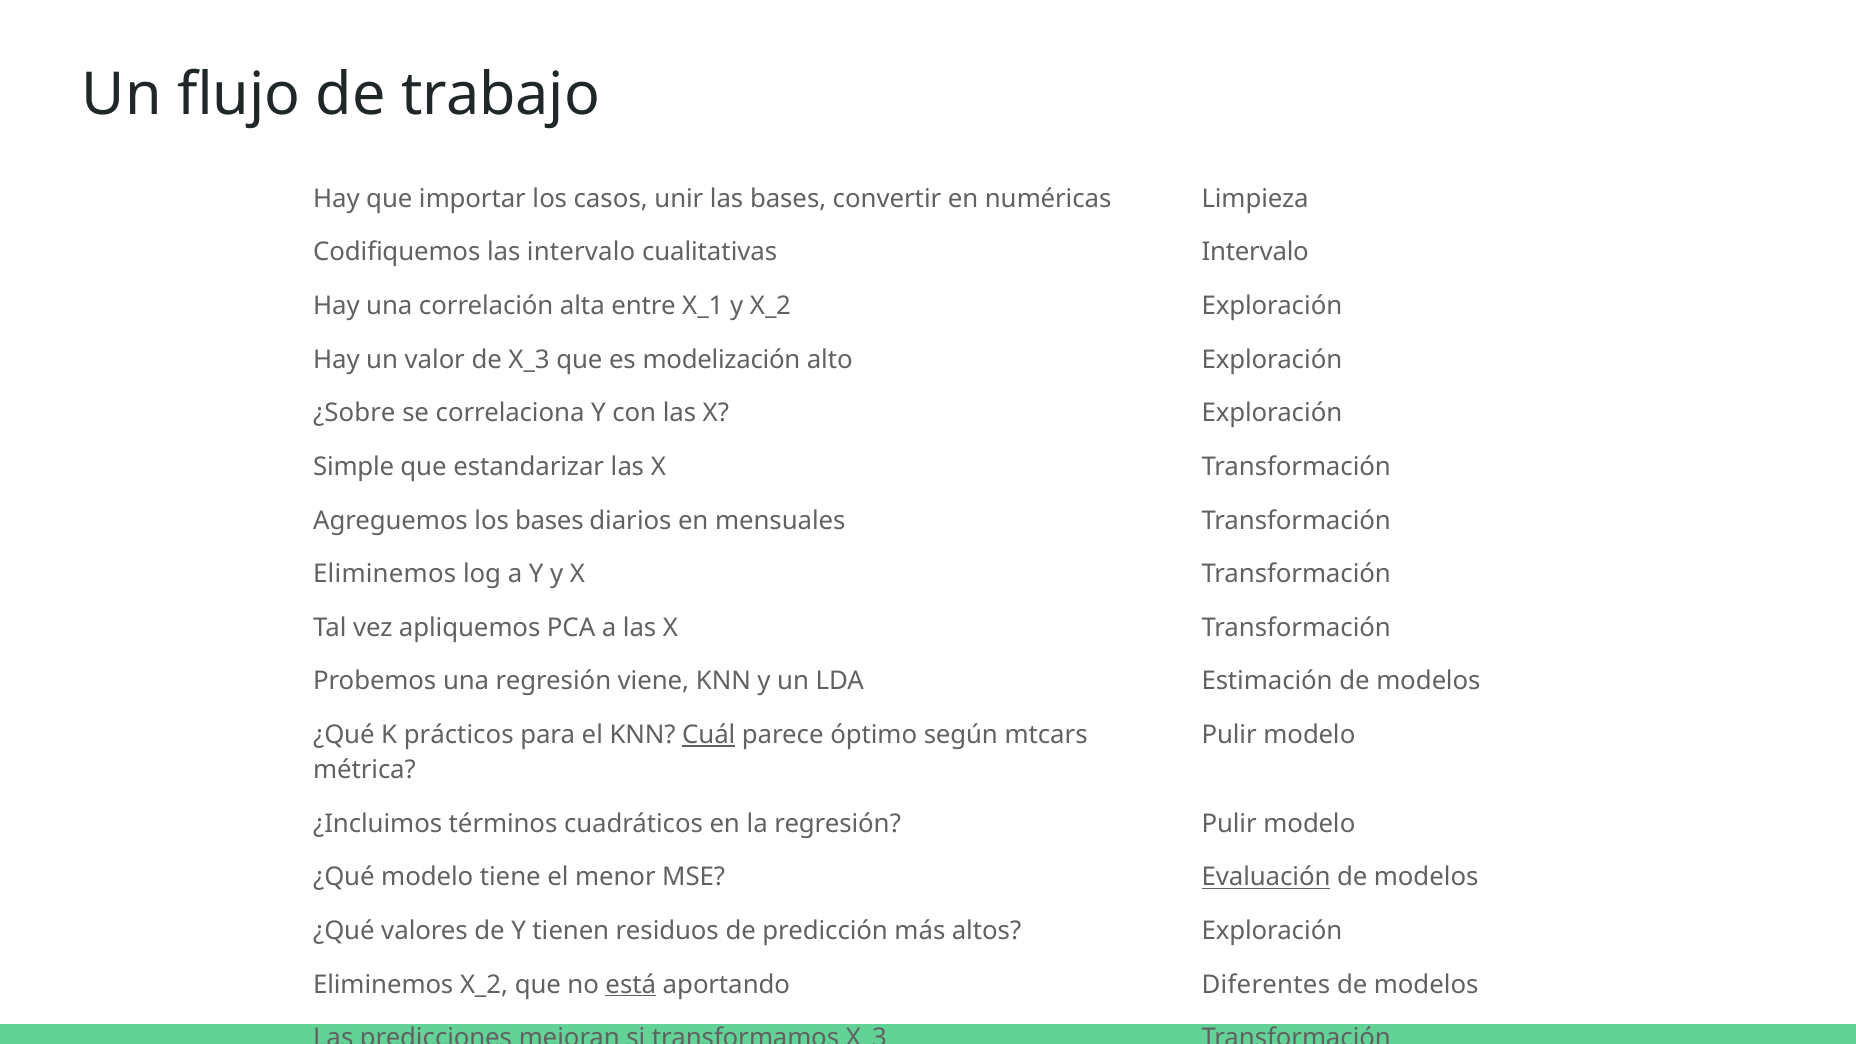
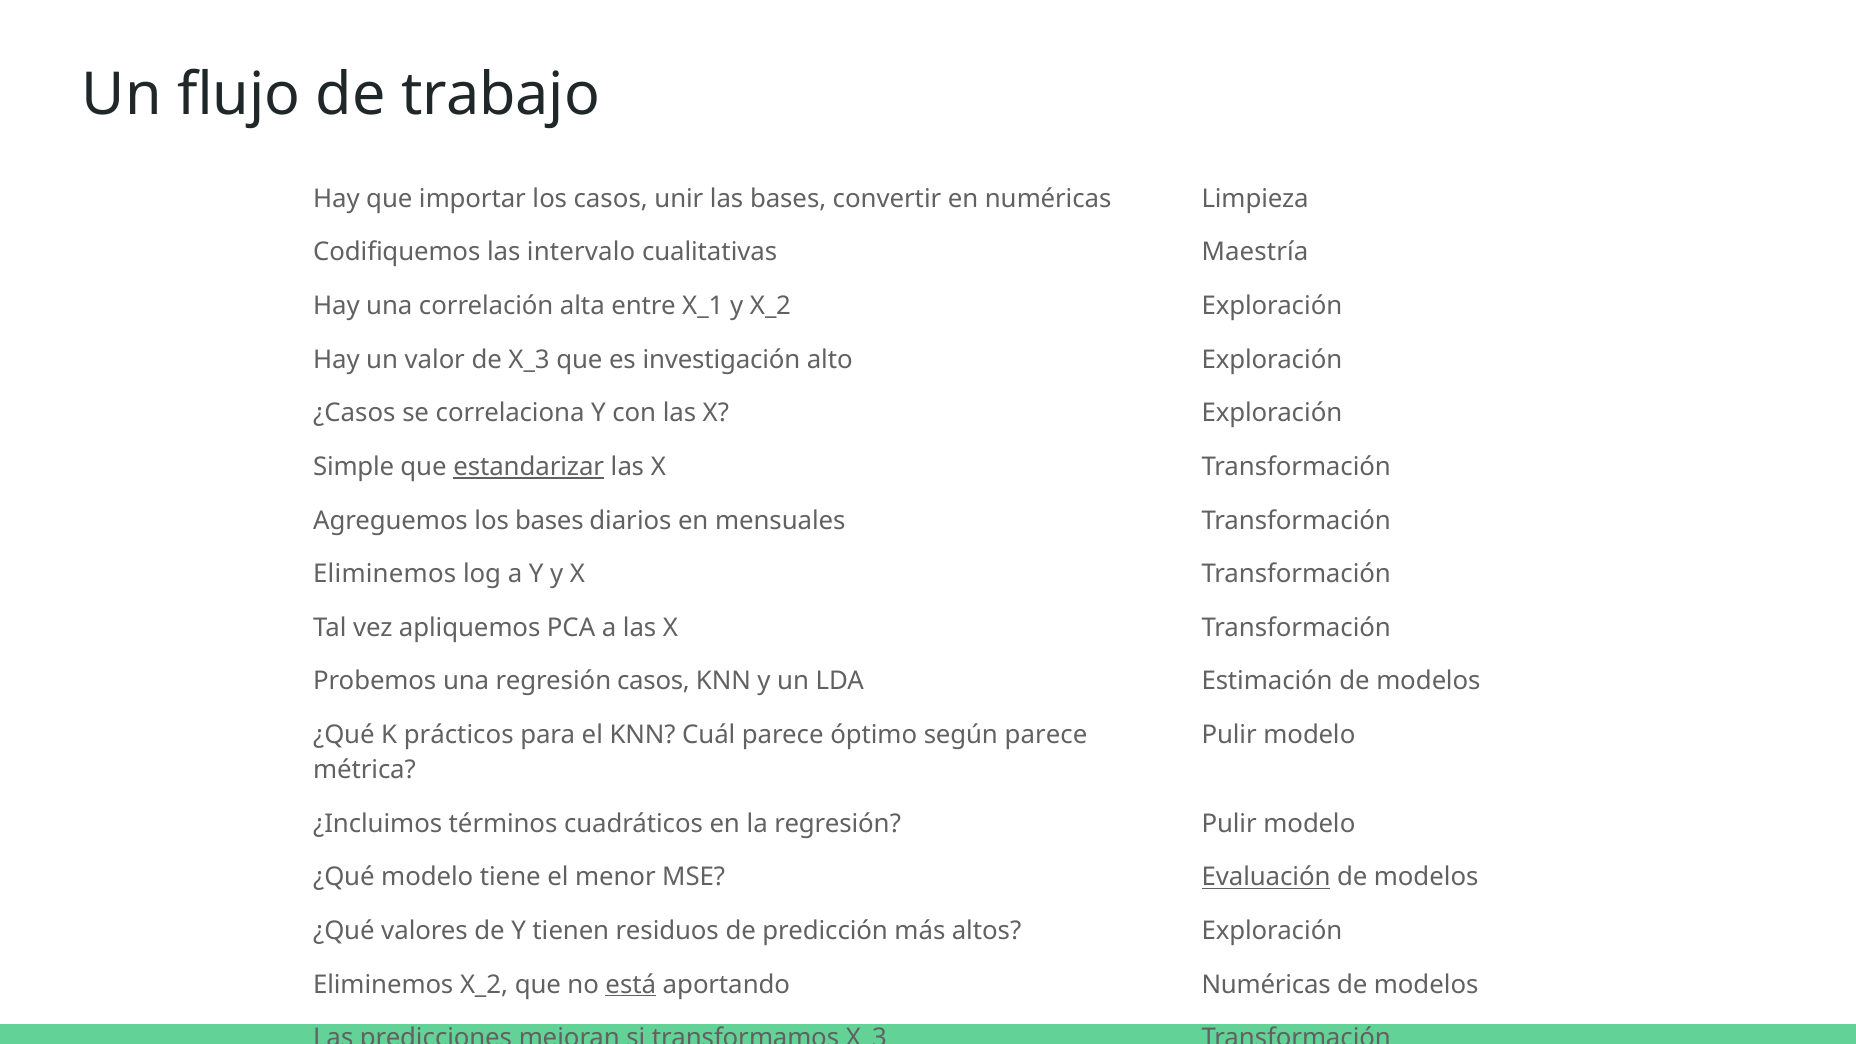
cualitativas Intervalo: Intervalo -> Maestría (1255, 252)
modelización: modelización -> investigación (721, 360)
¿Sobre: ¿Sobre -> ¿Casos (354, 413)
estandarizar underline: none -> present (529, 467)
regresión viene: viene -> casos (653, 681)
Cuál underline: present -> none (709, 735)
según mtcars: mtcars -> parece (1046, 735)
aportando Diferentes: Diferentes -> Numéricas (1266, 985)
